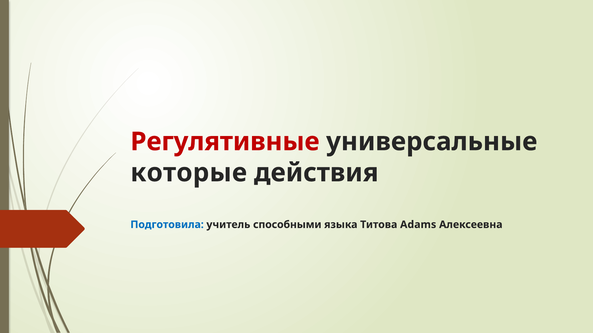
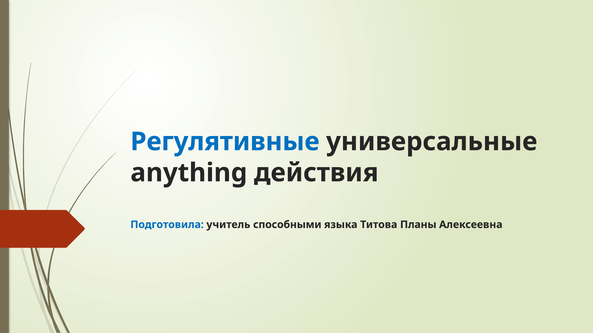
Регулятивные colour: red -> blue (225, 142)
которые: которые -> anything (189, 173)
Adams: Adams -> Планы (418, 225)
